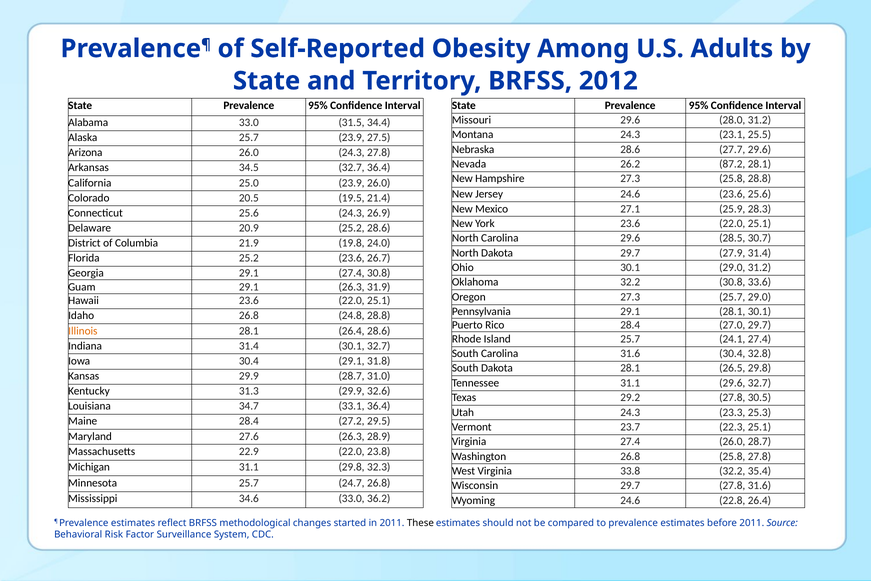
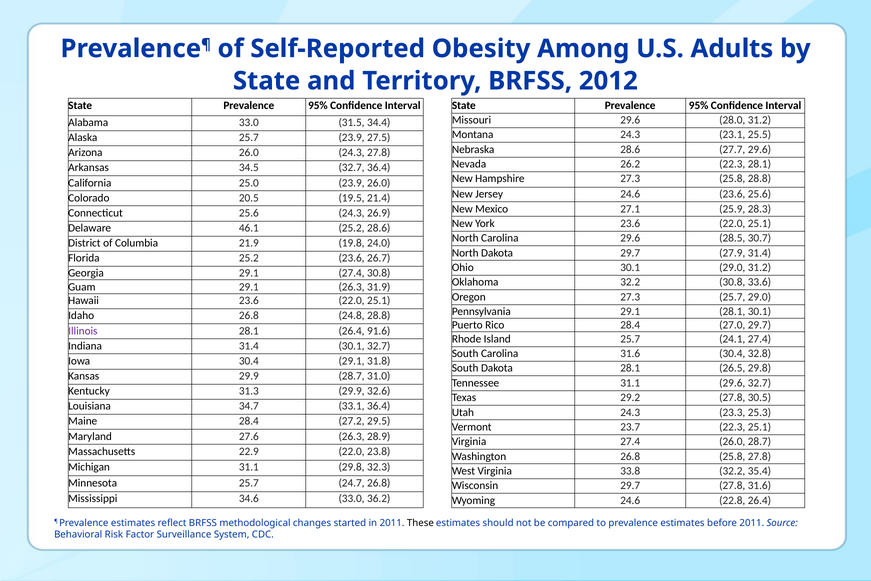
26.2 87.2: 87.2 -> 22.3 (732, 164)
20.9: 20.9 -> 46.1 (249, 228)
Illinois colour: orange -> purple (83, 331)
26.4 28.6: 28.6 -> 91.6 (379, 331)
